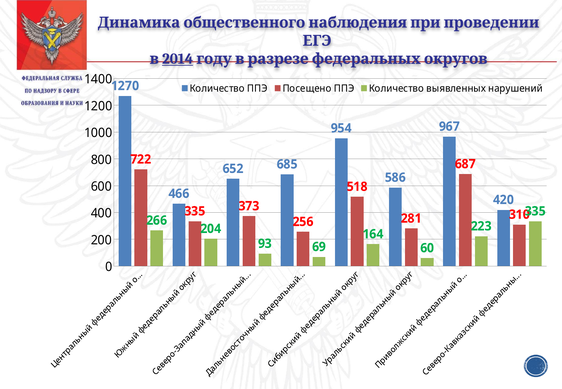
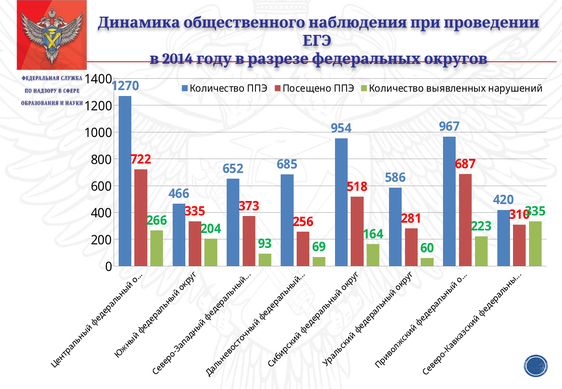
2014 underline: present -> none (178, 59)
